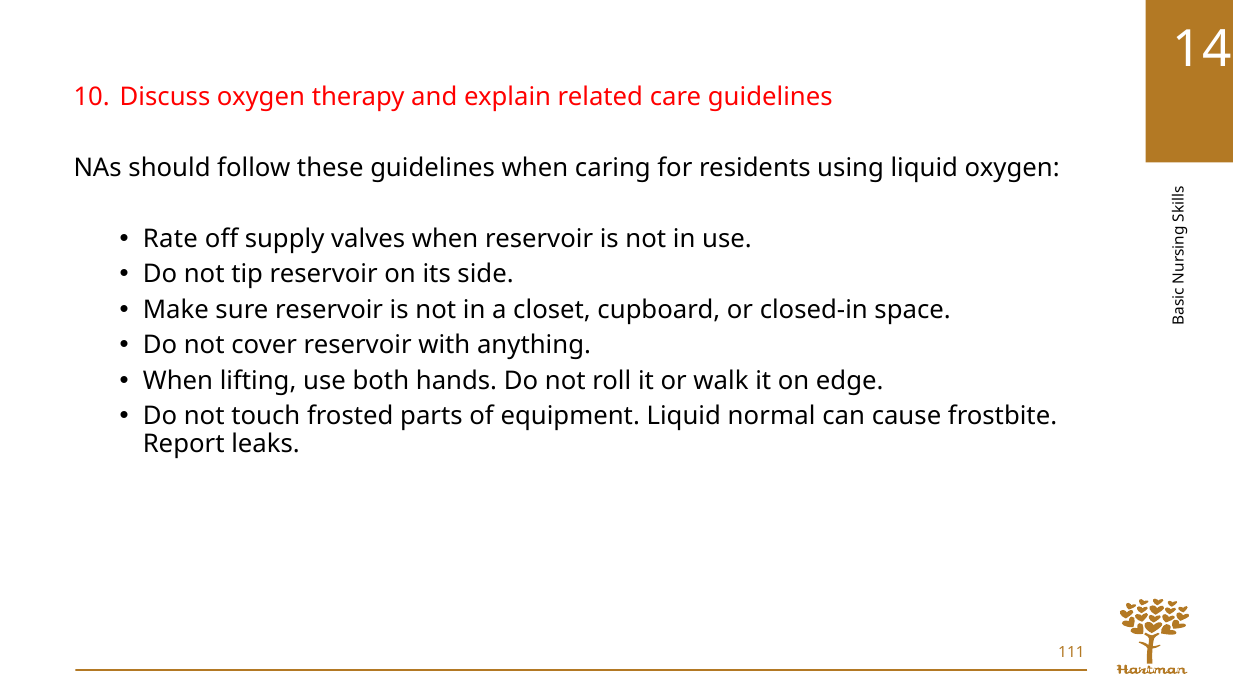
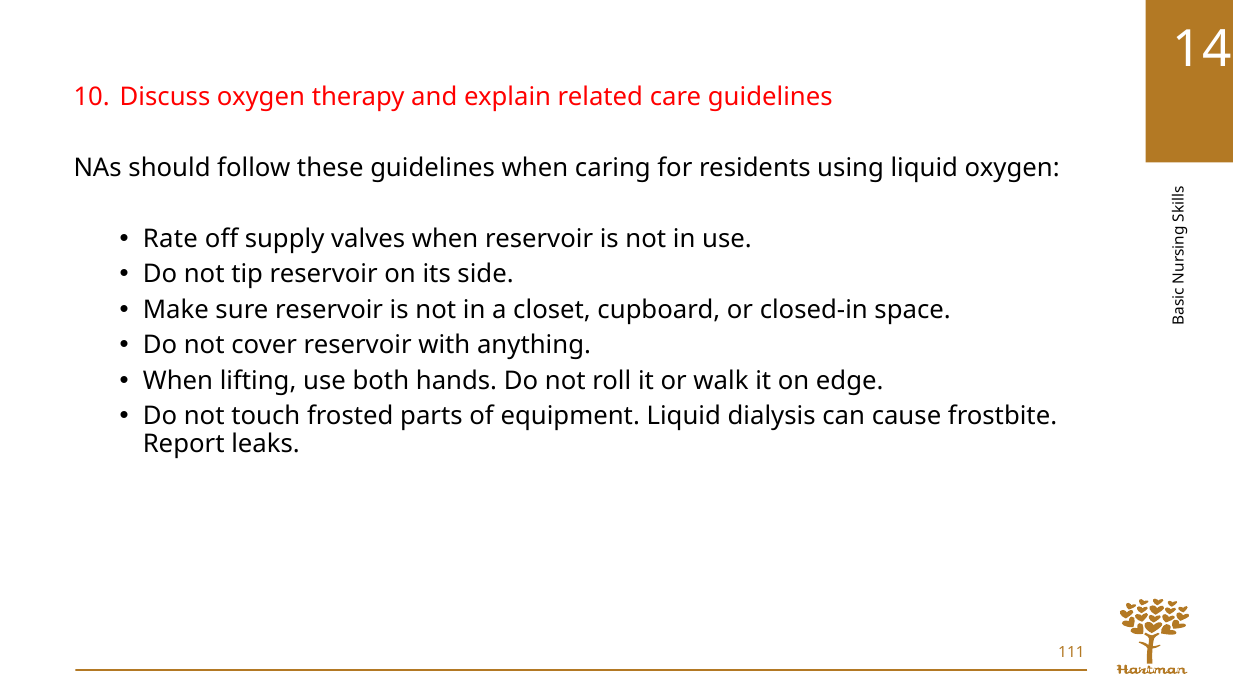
normal: normal -> dialysis (772, 416)
